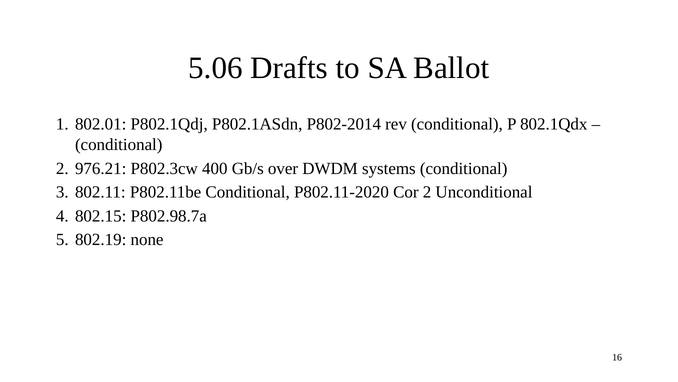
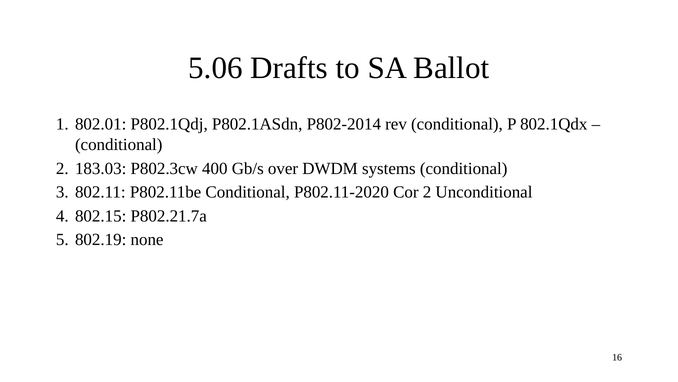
976.21: 976.21 -> 183.03 (101, 168)
P802.98.7a: P802.98.7a -> P802.21.7a (169, 216)
